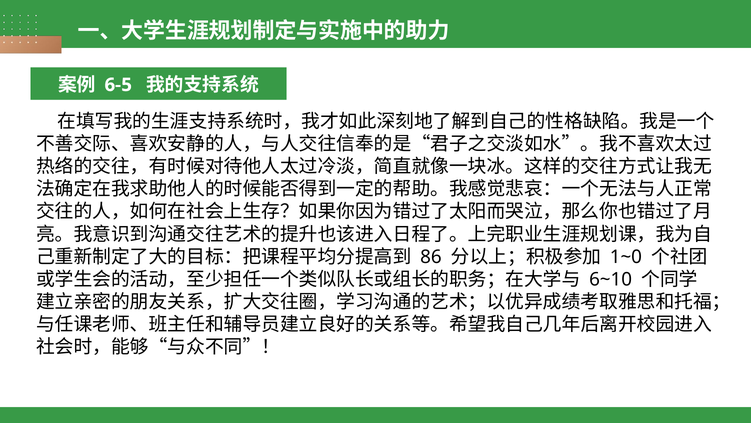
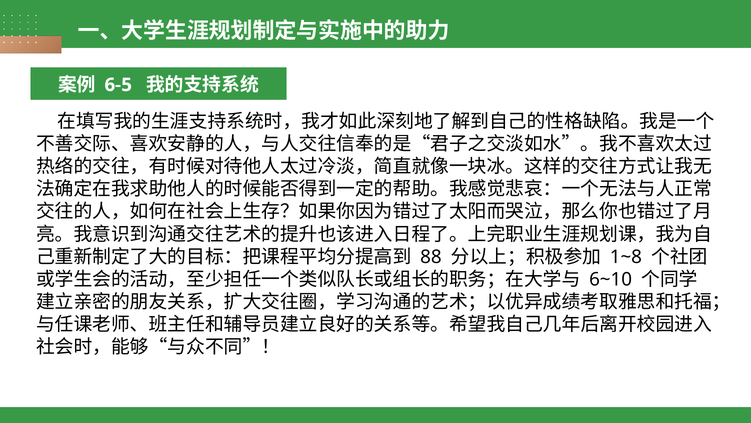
86: 86 -> 88 (431, 257)
1~0: 1~0 -> 1~8 (626, 257)
